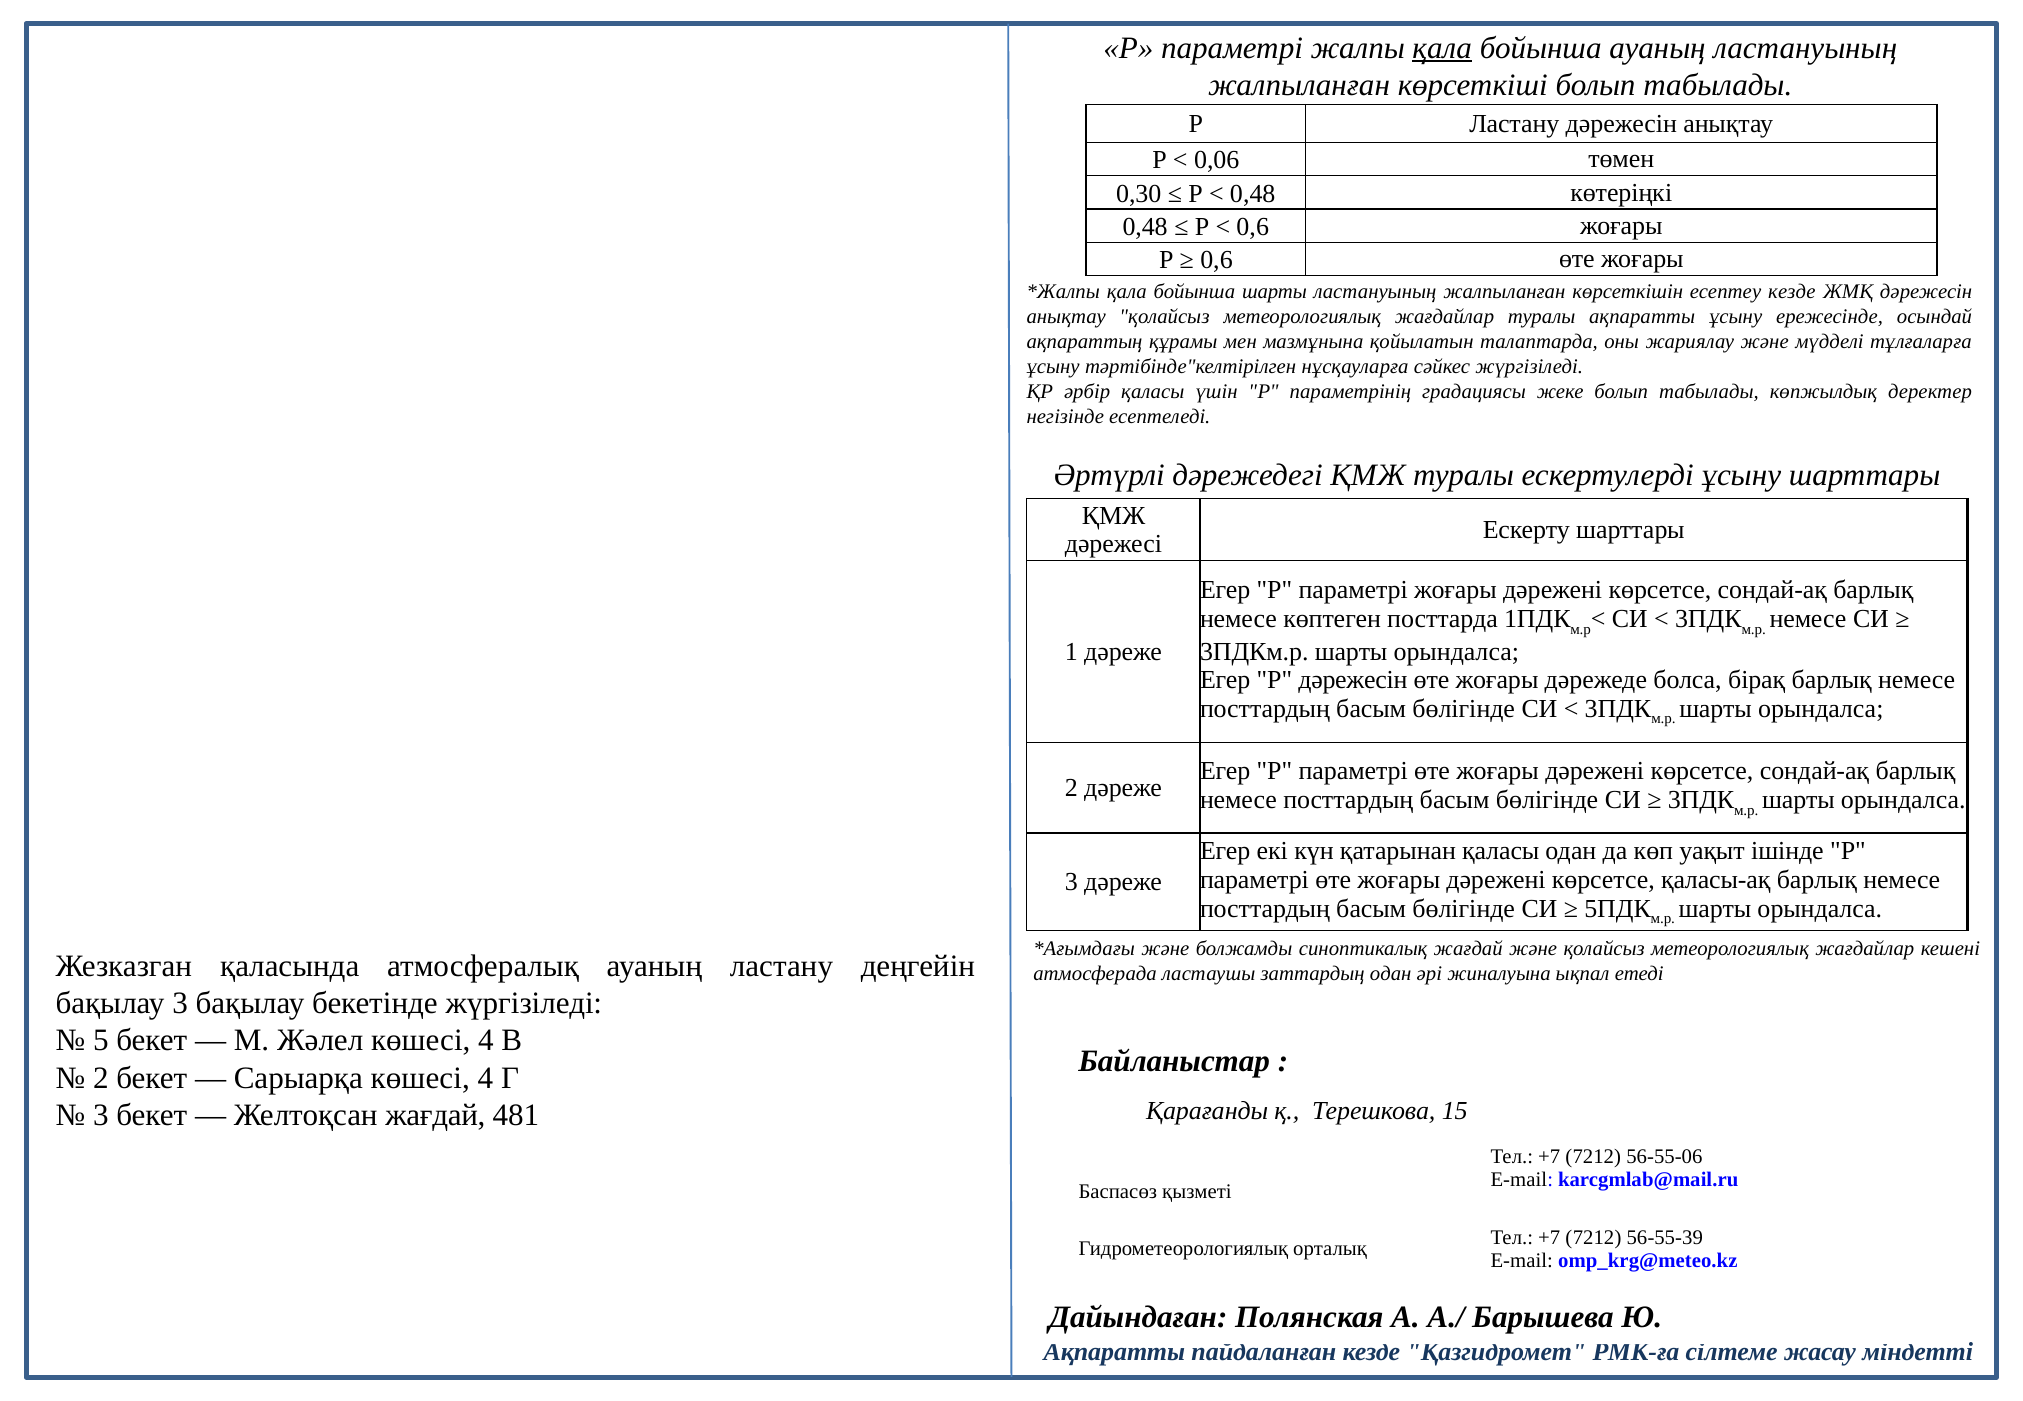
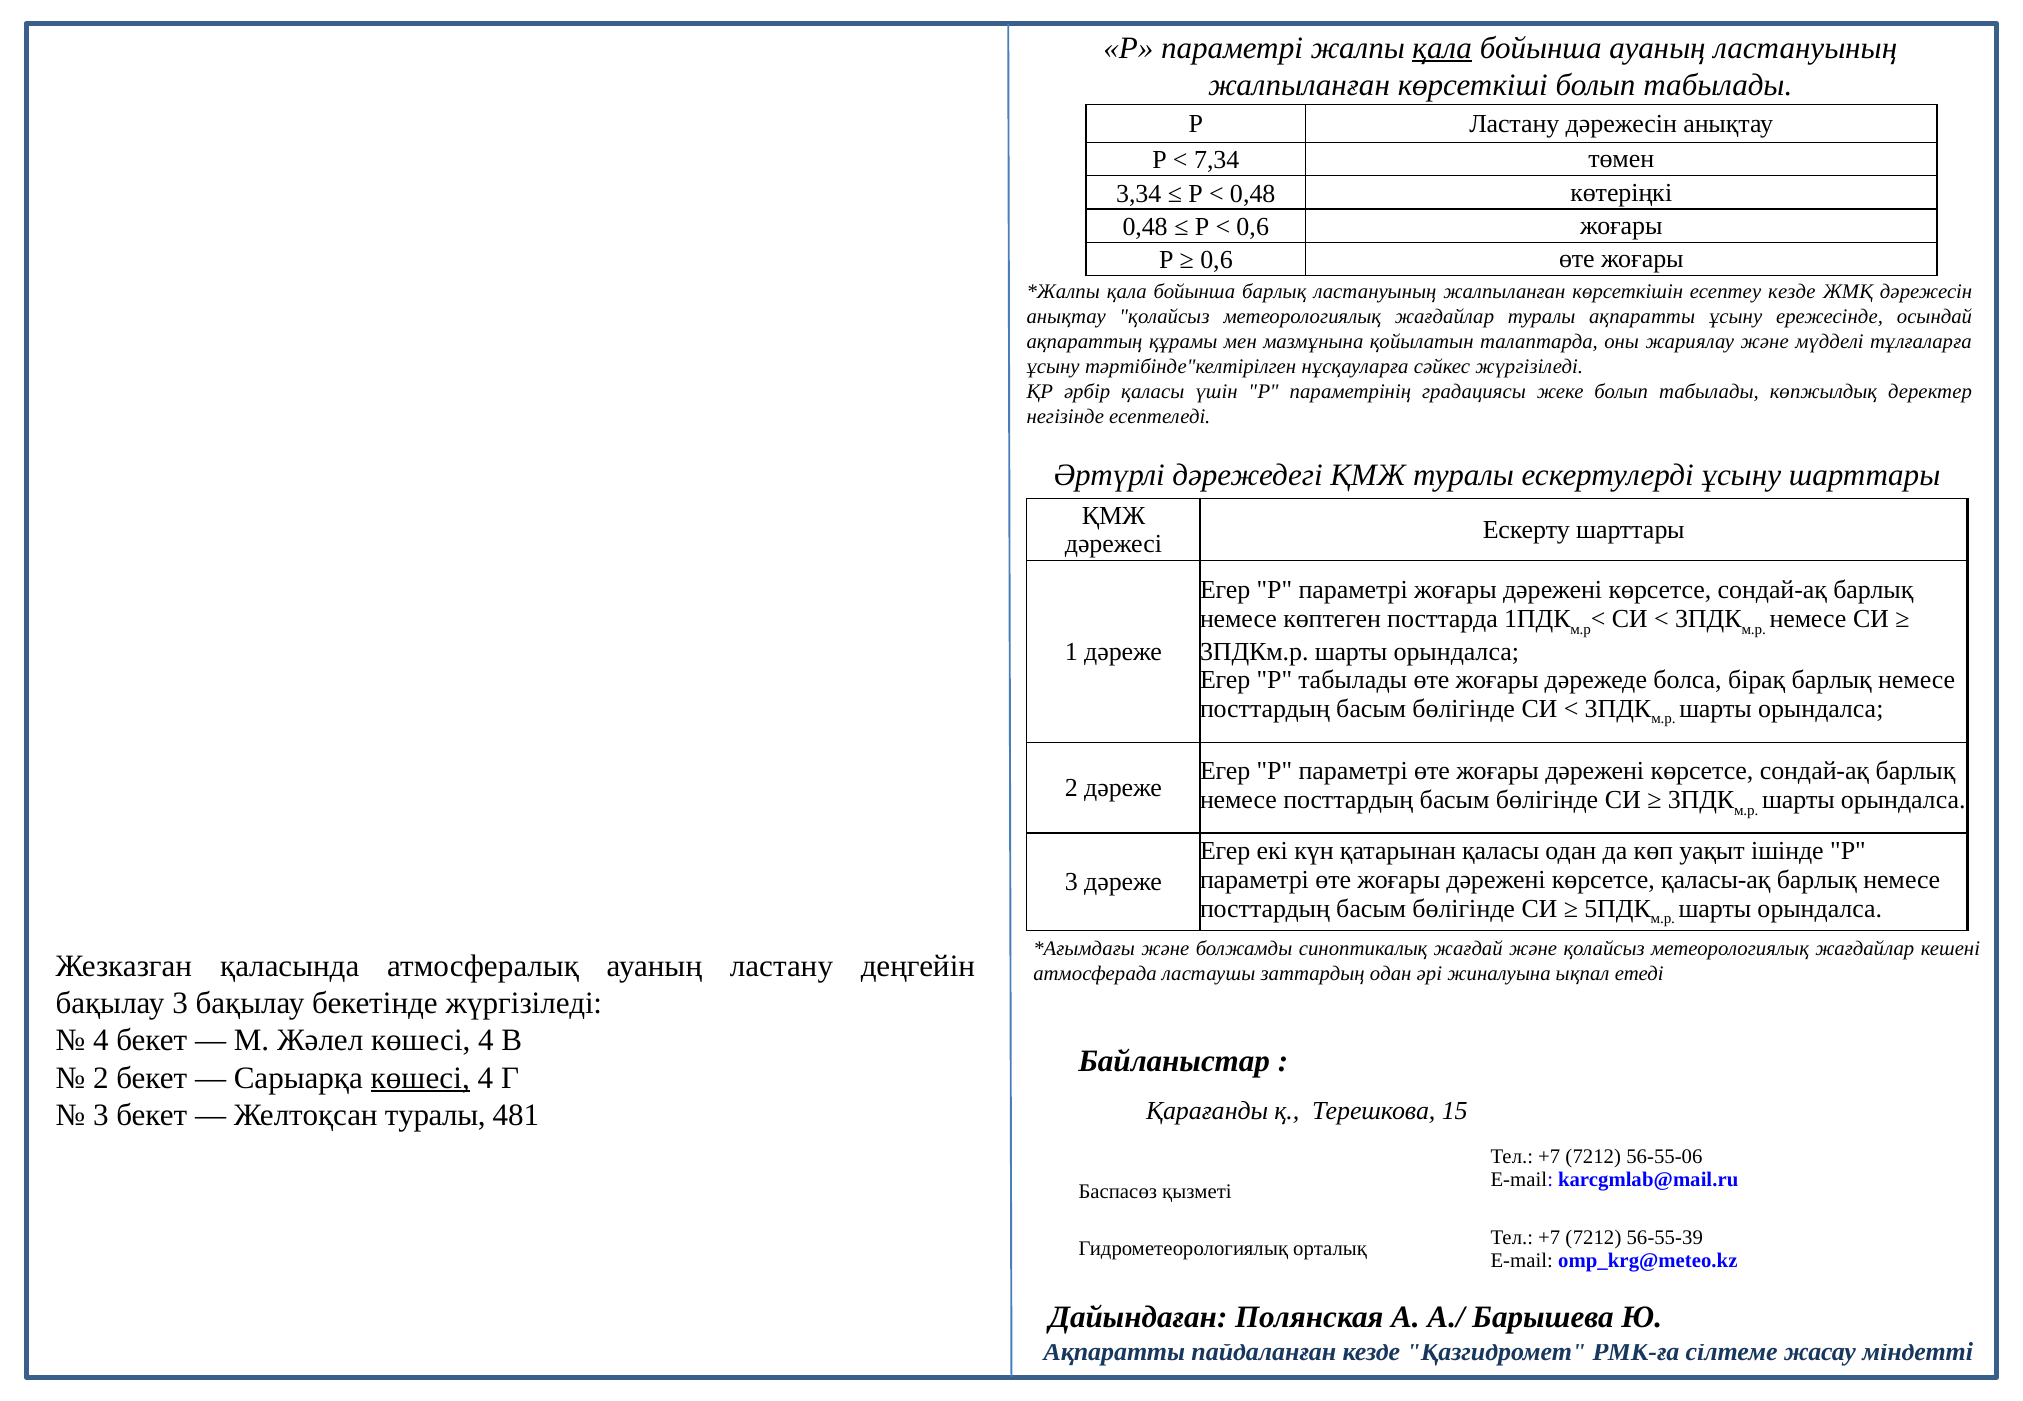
0,06: 0,06 -> 7,34 (1217, 160)
0,30: 0,30 -> 3,34 (1139, 193)
бойынша шарты: шарты -> барлық (1274, 292)
P дәрежесін: дәрежесін -> табылады (1353, 680)
5: 5 -> 4 (101, 1040)
көшесі underline: none -> present (420, 1078)
Желтоқсан жағдай: жағдай -> туралы (435, 1115)
